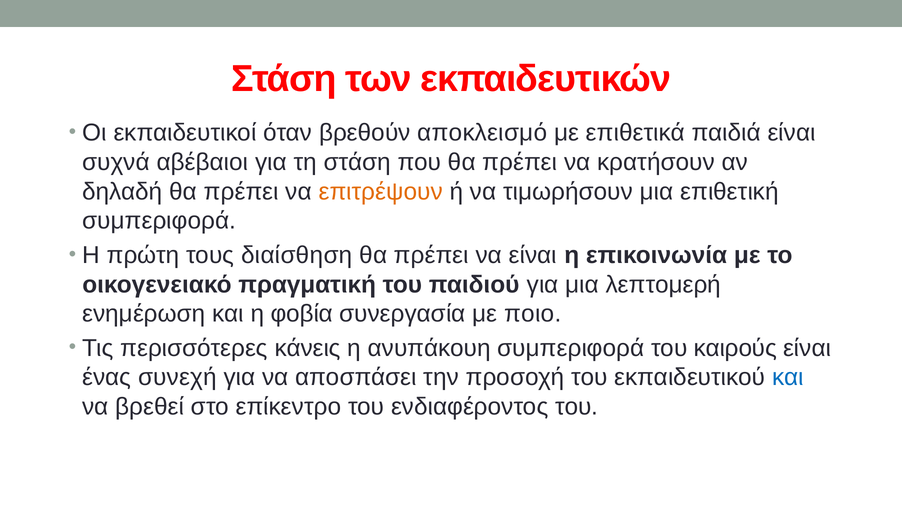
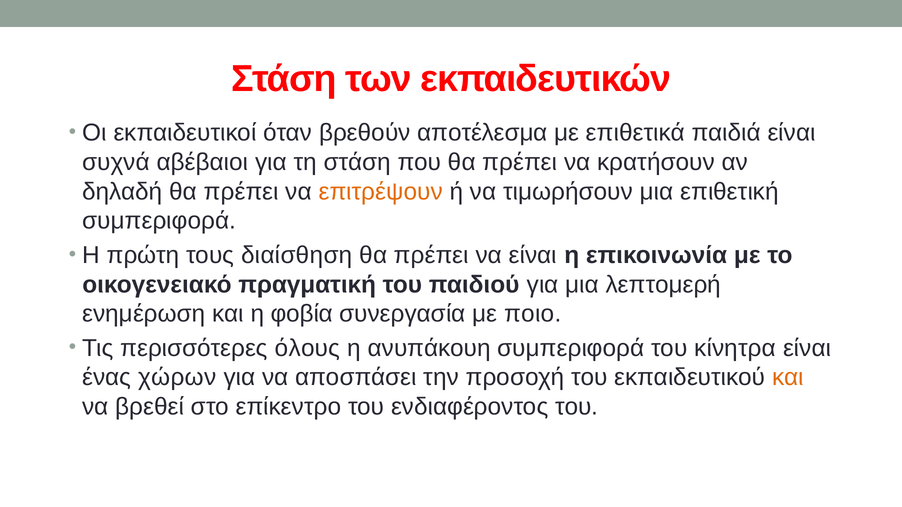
αποκλεισμό: αποκλεισμό -> αποτέλεσμα (482, 133)
κάνεις: κάνεις -> όλους (307, 348)
καιρούς: καιρούς -> κίνητρα (735, 348)
συνεχή: συνεχή -> χώρων (177, 378)
και colour: blue -> orange (788, 378)
